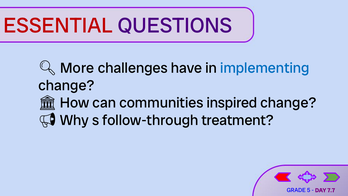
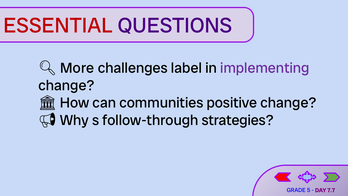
have: have -> label (186, 68)
implementing colour: blue -> purple (265, 68)
inspired: inspired -> positive (232, 103)
treatment: treatment -> strategies (238, 120)
